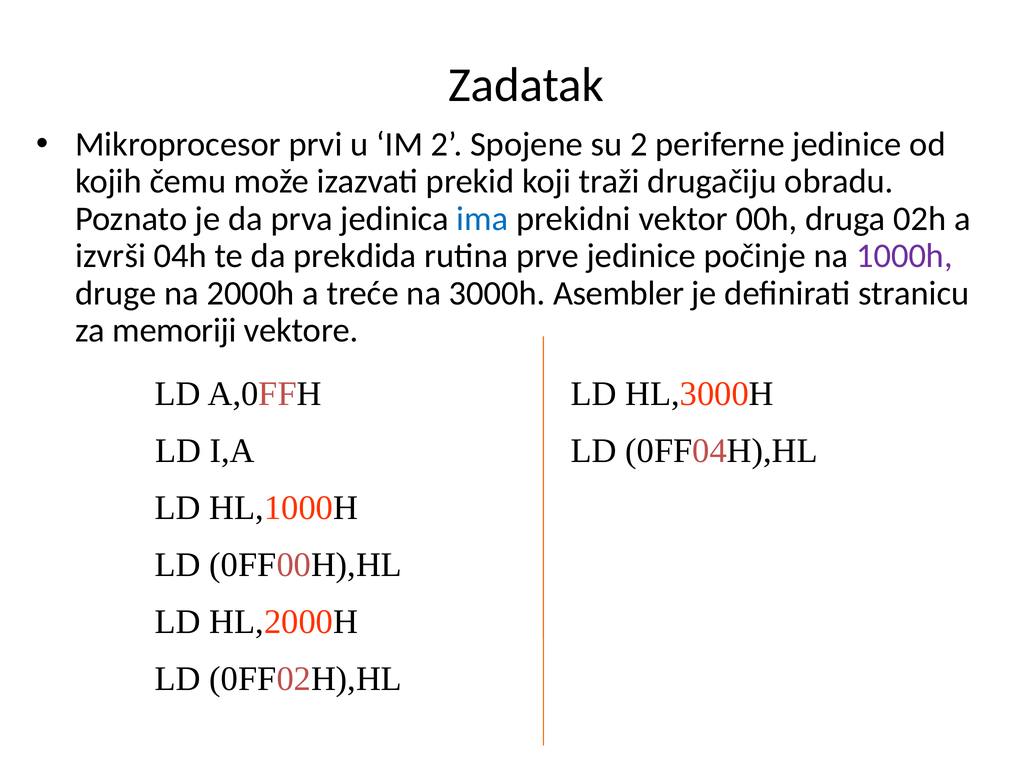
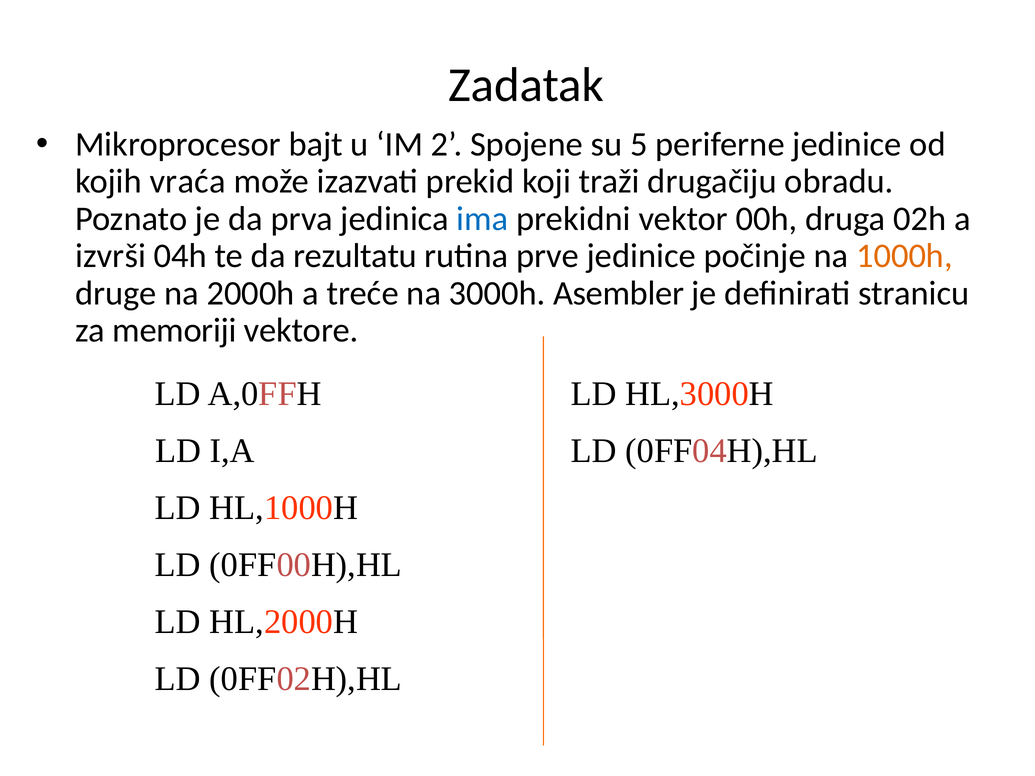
prvi: prvi -> bajt (316, 144)
su 2: 2 -> 5 (639, 144)
čemu: čemu -> vraća (188, 182)
prekdida: prekdida -> rezultatu (355, 256)
1000h colour: purple -> orange (904, 256)
